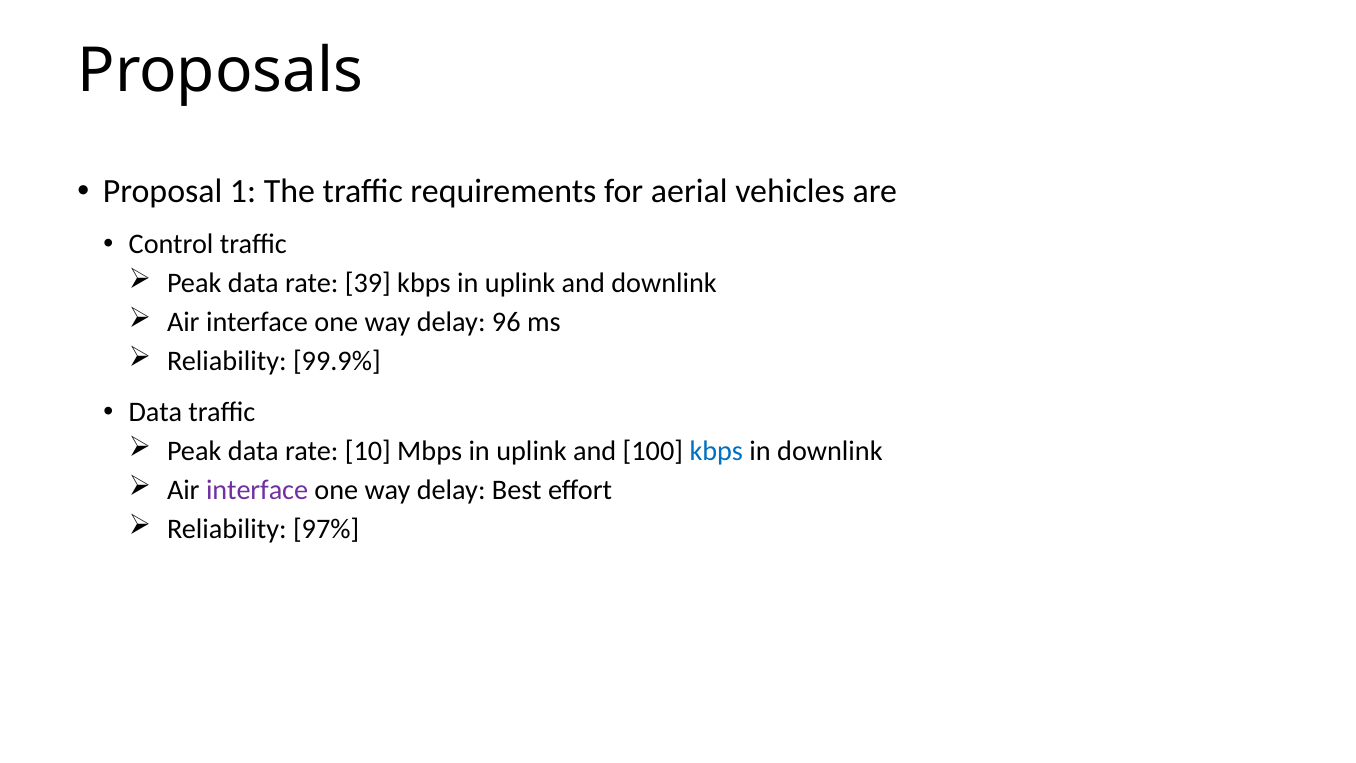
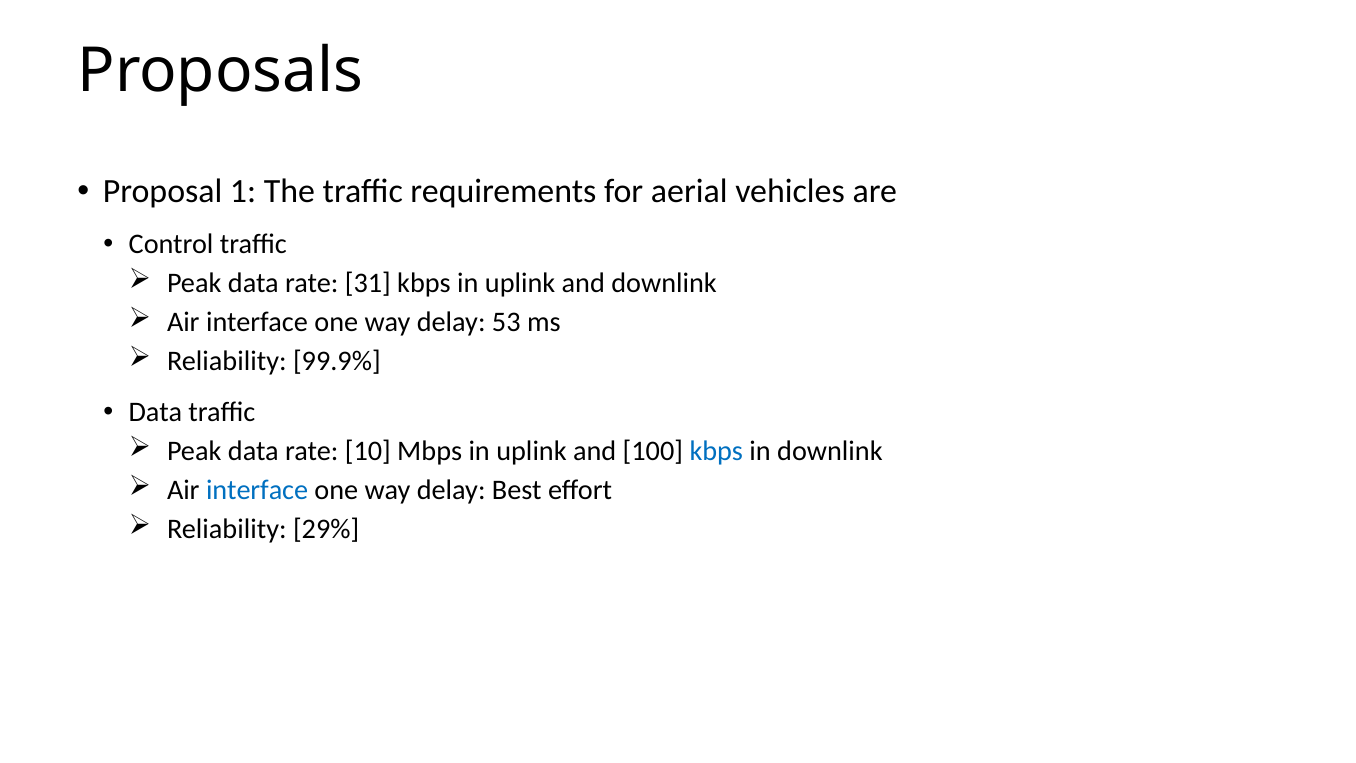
39: 39 -> 31 (368, 284)
96: 96 -> 53 (506, 323)
interface colour: purple -> blue (257, 490)
97%: 97% -> 29% (326, 529)
